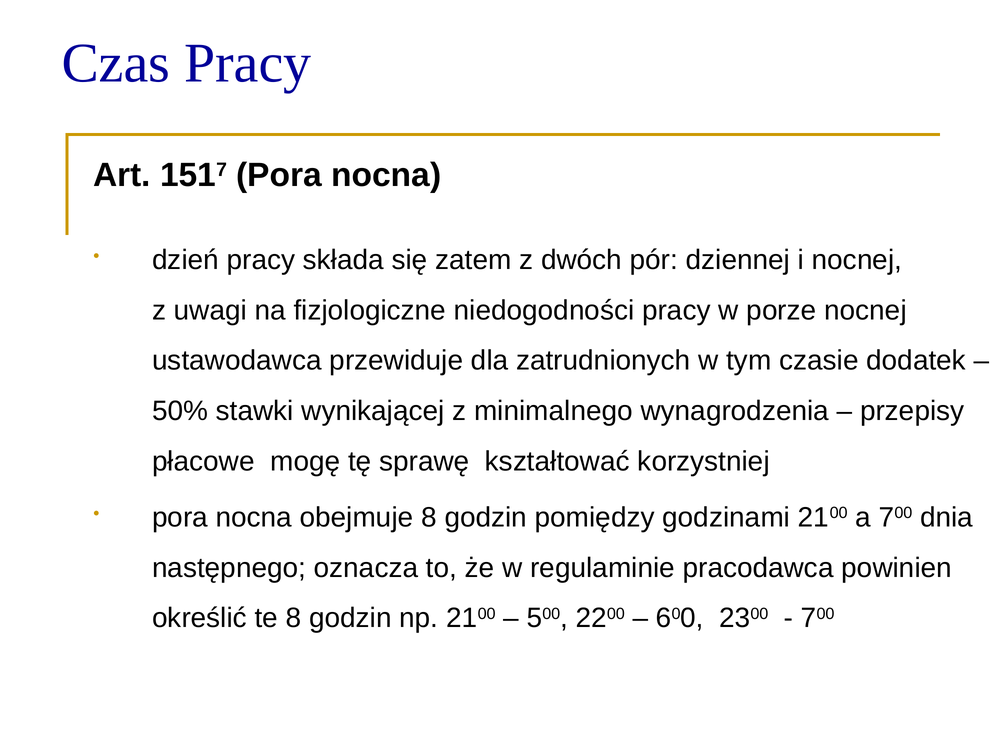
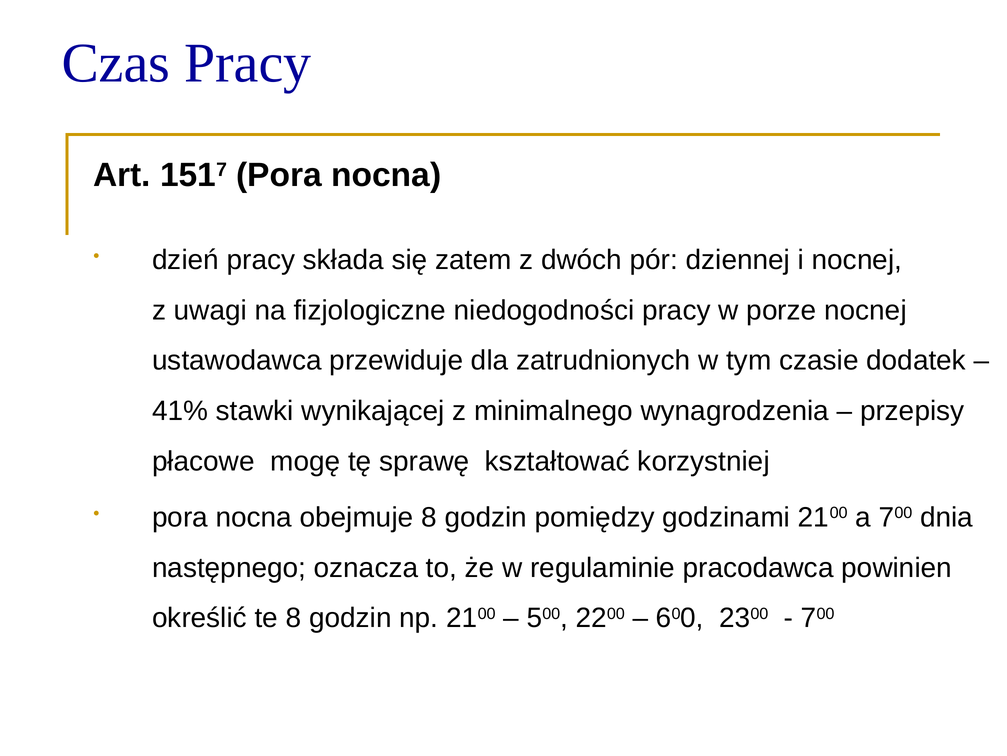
50%: 50% -> 41% (180, 411)
